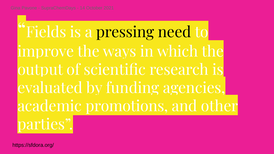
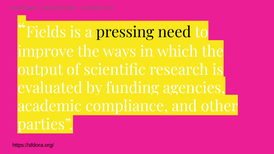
promotions: promotions -> compliance (127, 106)
